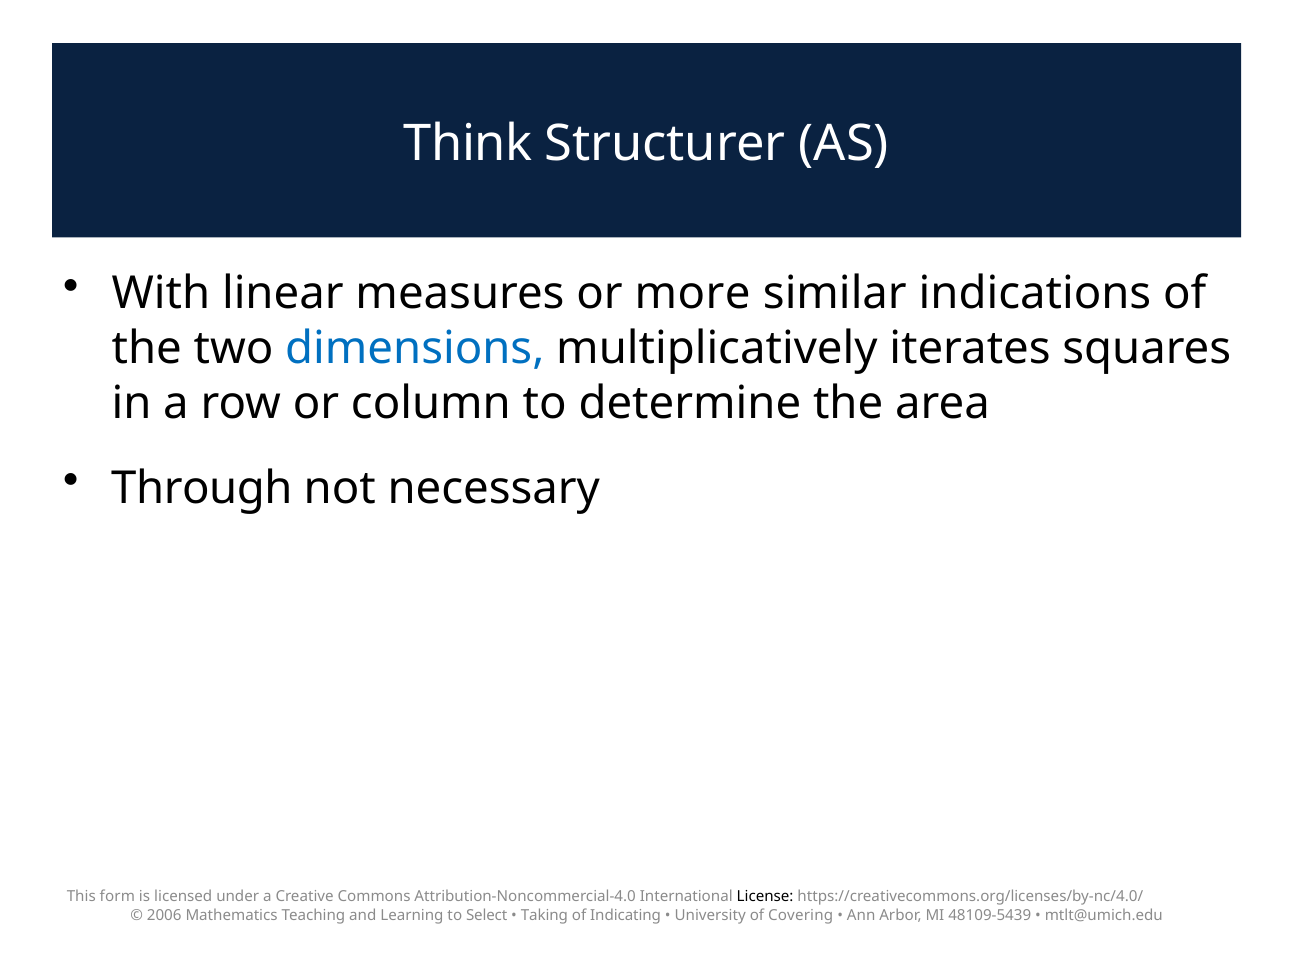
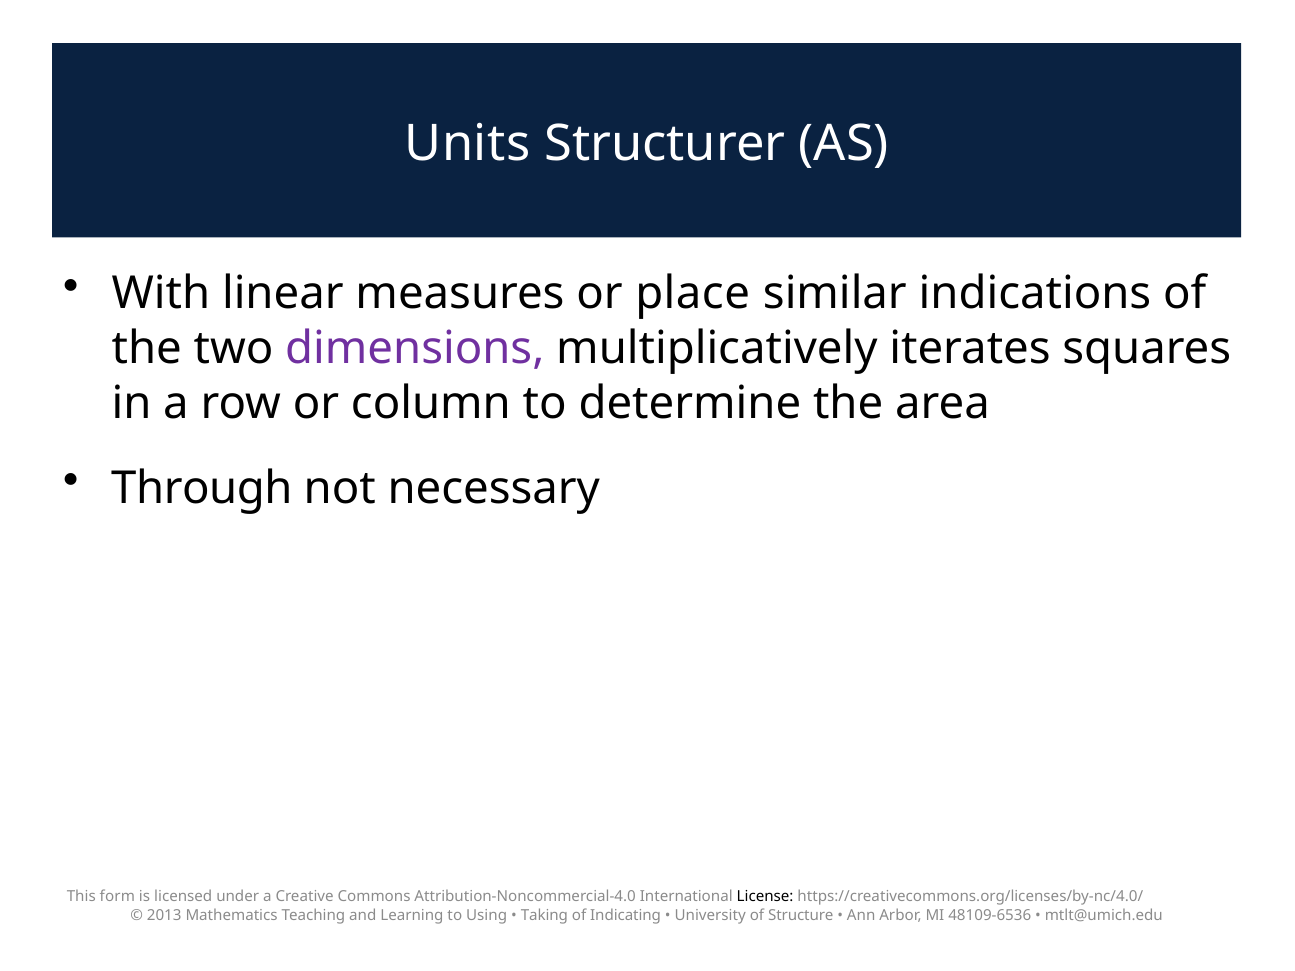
Think: Think -> Units (467, 144)
more: more -> place (693, 294)
dimensions colour: blue -> purple (415, 349)
2006: 2006 -> 2013 (164, 916)
Select: Select -> Using (487, 916)
Covering: Covering -> Structure (801, 916)
48109-5439: 48109-5439 -> 48109-6536 (990, 916)
